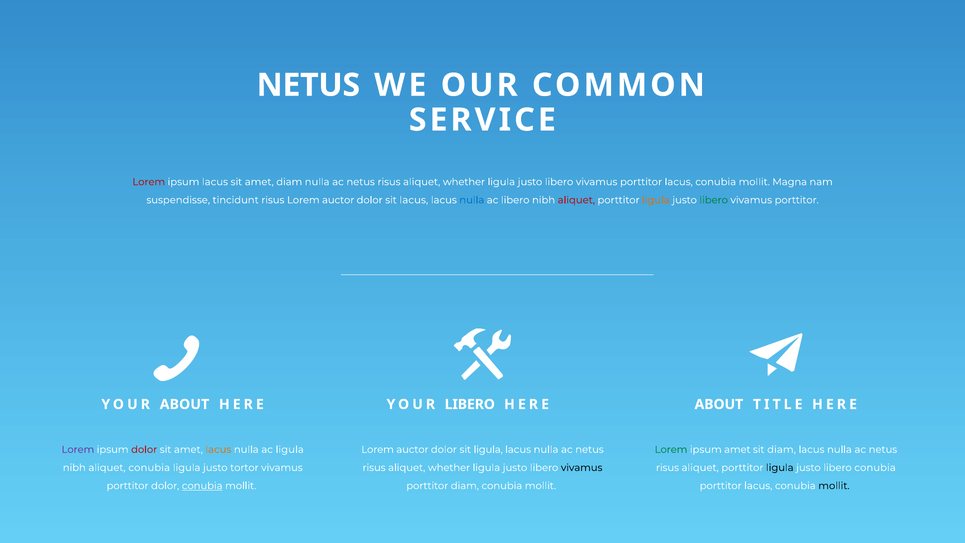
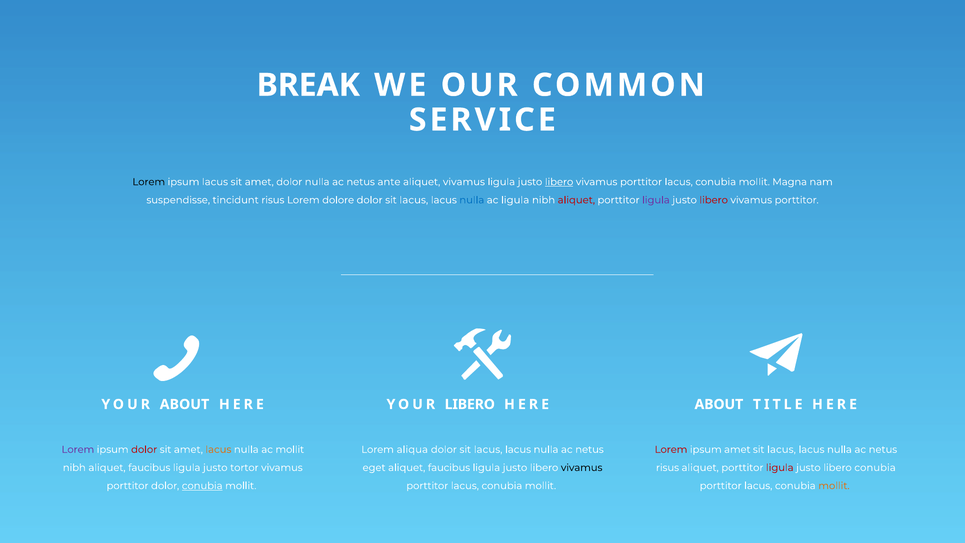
NETUS: NETUS -> BREAK (308, 85)
Lorem colour: red -> black (149, 182)
amet diam: diam -> dolor (289, 182)
risus: risus -> ante (389, 182)
whether: whether -> vivamus (464, 182)
libero underline: none -> present (559, 182)
auctor: auctor -> dolore (338, 200)
ac libero: libero -> ligula (515, 200)
ligula colour: orange -> purple (656, 200)
libero colour: green -> red (714, 200)
ac ligula: ligula -> mollit (290, 449)
auctor: auctor -> aliqua (412, 449)
ligula: ligula -> lacus (488, 449)
Lorem colour: green -> red (671, 449)
diam: diam -> lacus (782, 449)
nibh aliquet conubia: conubia -> faucibus (149, 467)
risus: risus -> eget (374, 467)
whether: whether -> faucibus (449, 467)
ligula colour: black -> red (780, 467)
diam: diam -> lacus (465, 486)
mollit colour: black -> orange (834, 486)
